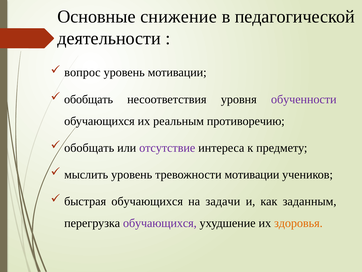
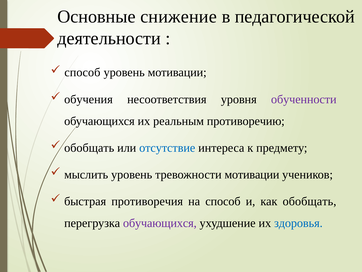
вопрос: вопрос -> способ (82, 72)
обобщать: обобщать -> обучения (88, 99)
отсутствие colour: purple -> blue (167, 148)
быстрая обучающихся: обучающихся -> противоречия (147, 201)
на задачи: задачи -> способ (223, 201)
как заданным: заданным -> обобщать (310, 201)
здоровья colour: orange -> blue (298, 223)
